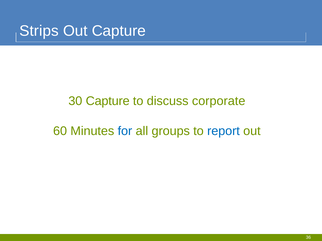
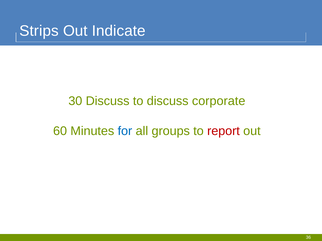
Out Capture: Capture -> Indicate (119, 31)
30 Capture: Capture -> Discuss (108, 101)
report colour: blue -> red (223, 131)
